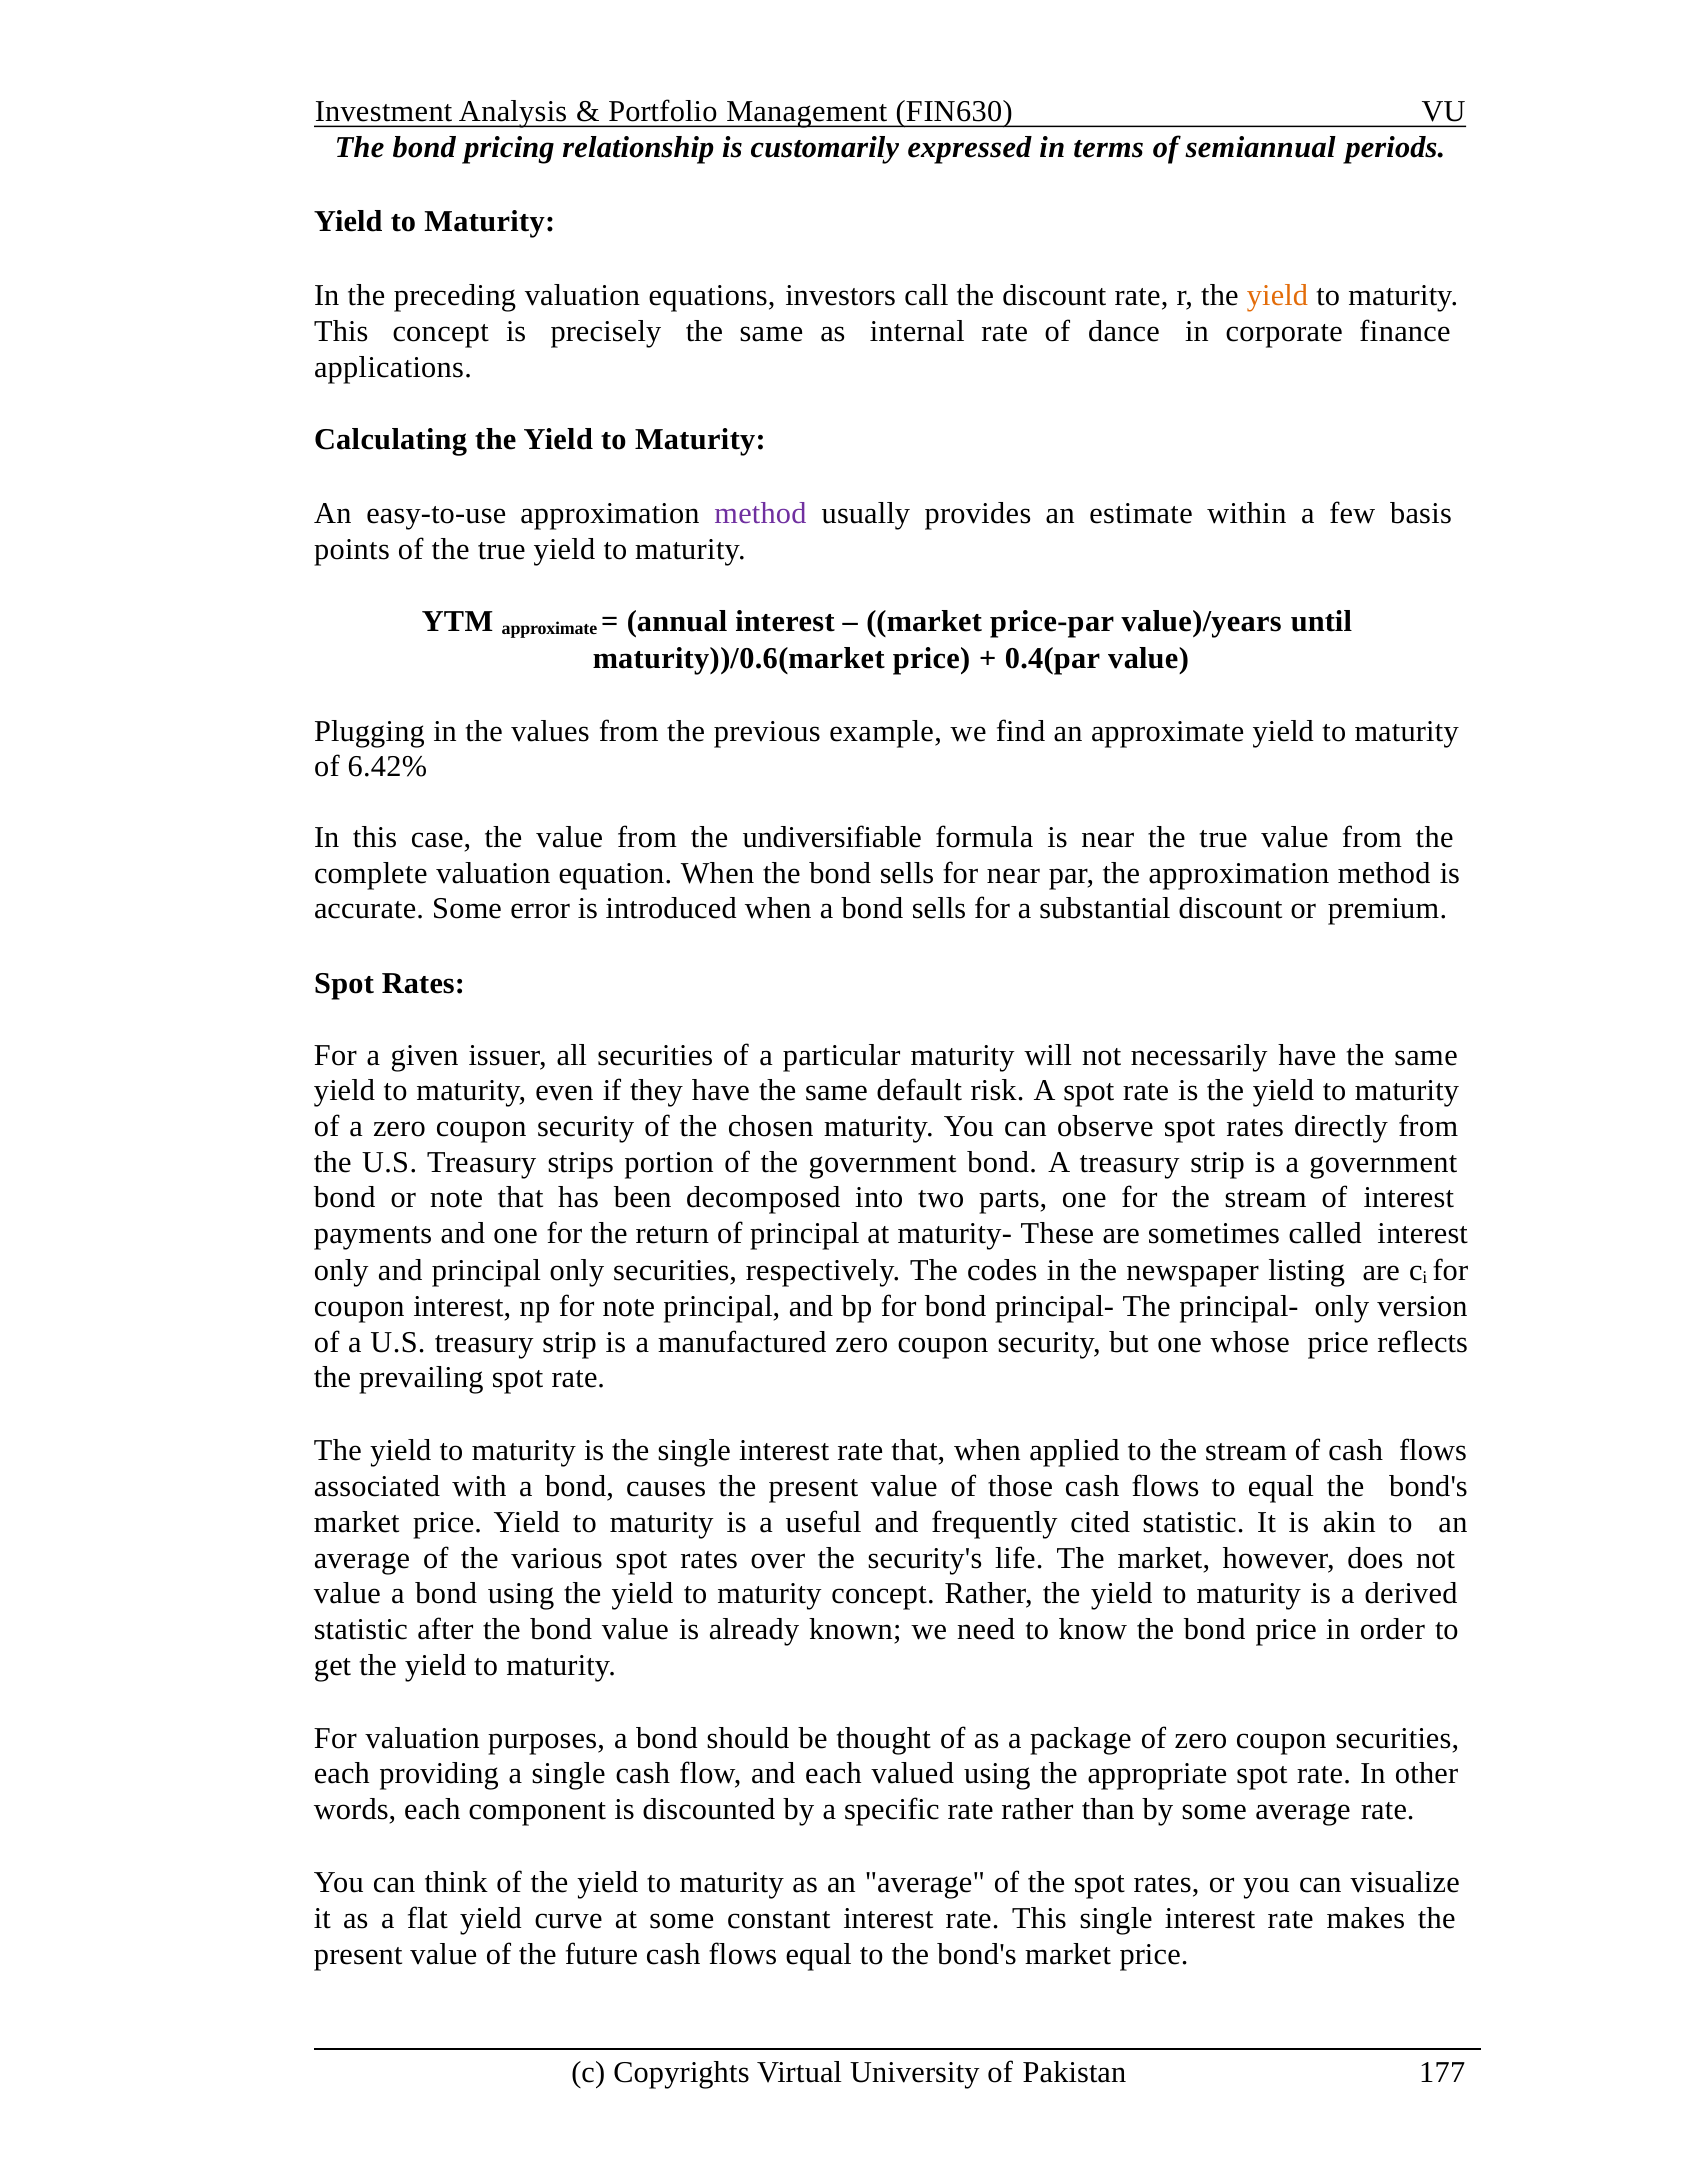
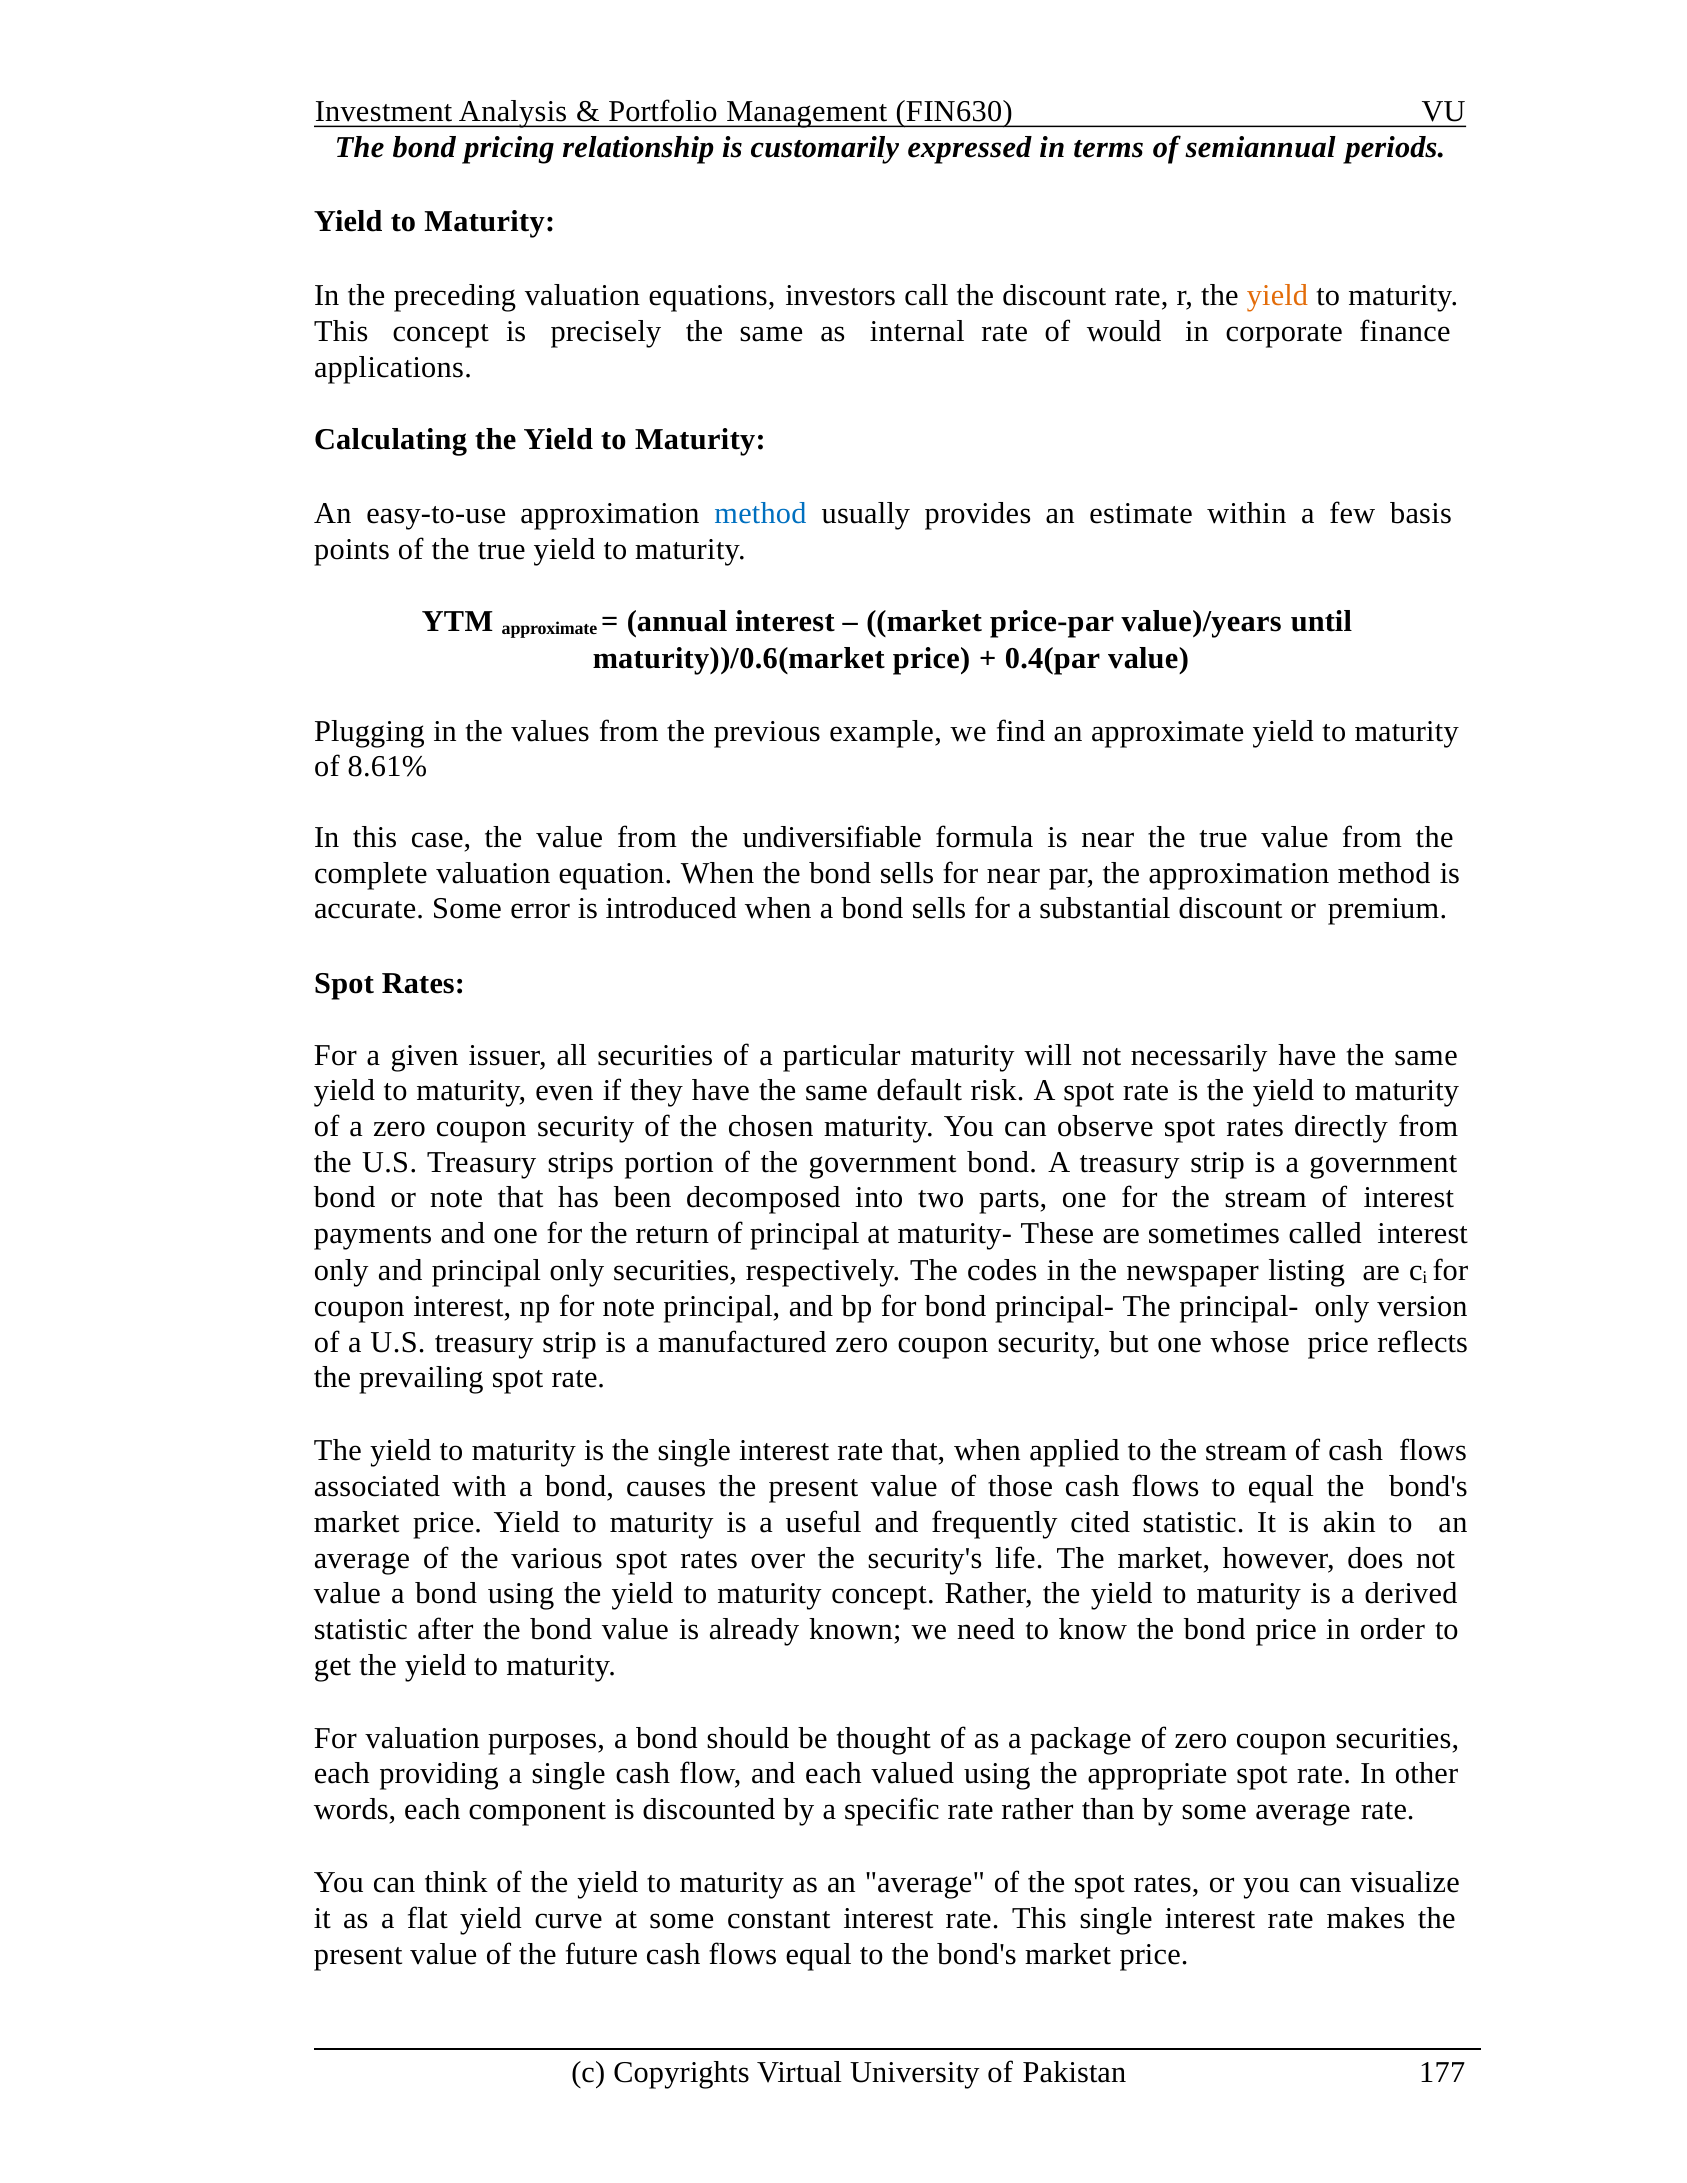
dance: dance -> would (1124, 331)
method colour: purple -> blue (761, 513)
6.42%: 6.42% -> 8.61% (387, 767)
